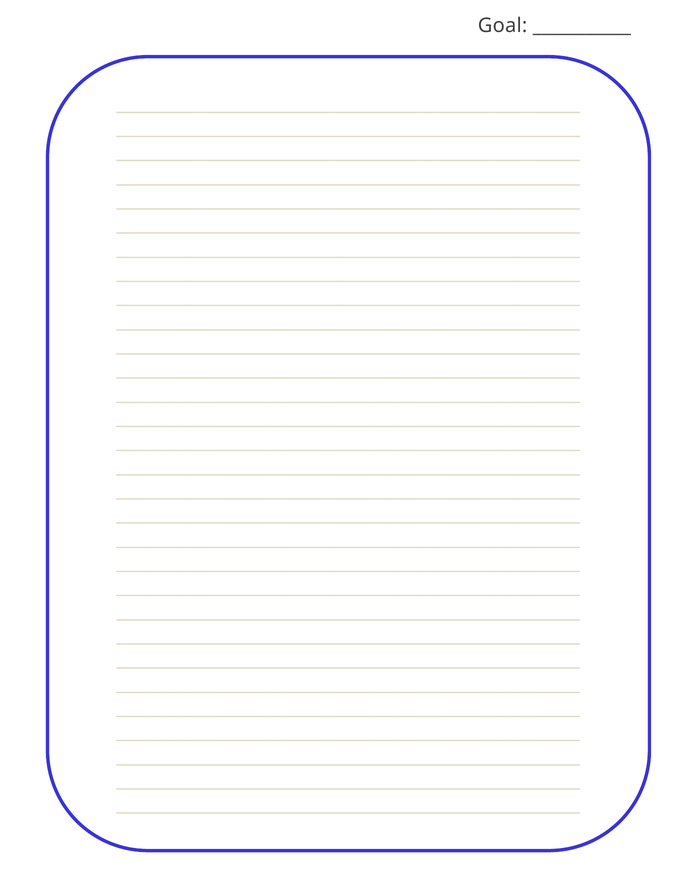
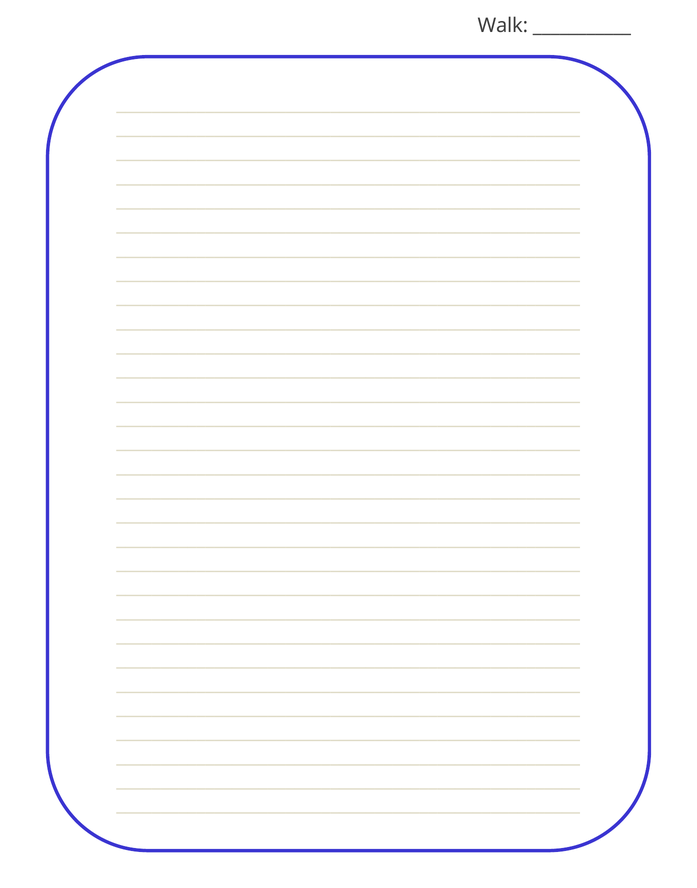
Goal: Goal -> Walk (503, 25)
